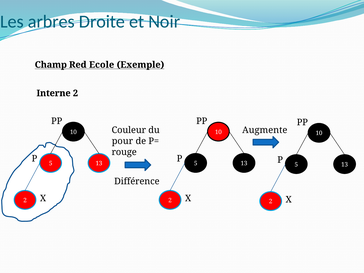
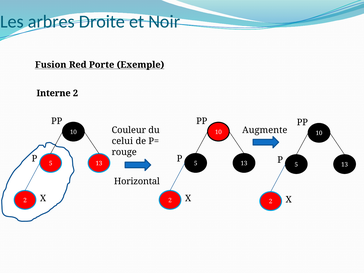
Champ: Champ -> Fusion (51, 65)
Ecole: Ecole -> Porte (102, 65)
pour: pour -> celui (122, 141)
Différence: Différence -> Horizontal (137, 181)
